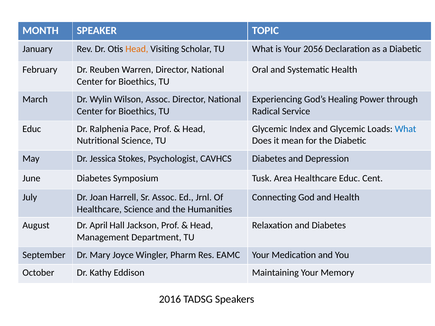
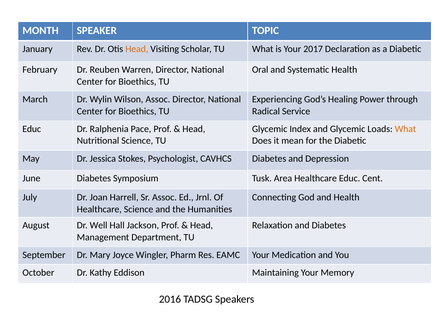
2056: 2056 -> 2017 (313, 49)
What colour: blue -> orange (405, 129)
April: April -> Well (99, 226)
